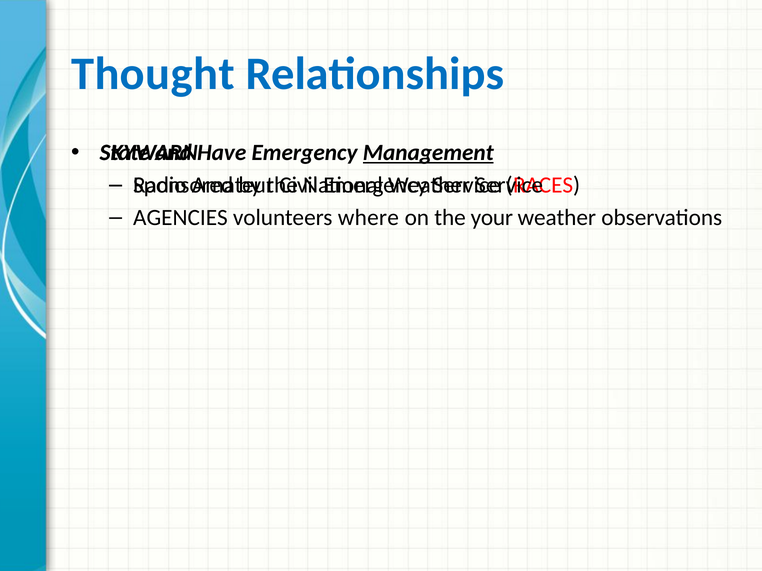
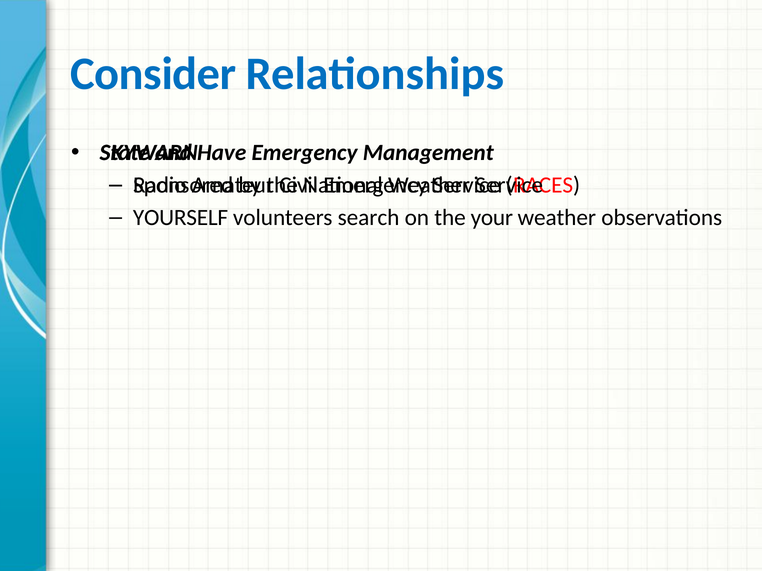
Thought: Thought -> Consider (153, 74)
Management underline: present -> none (428, 153)
AGENCIES: AGENCIES -> YOURSELF (181, 218)
where: where -> search (369, 218)
